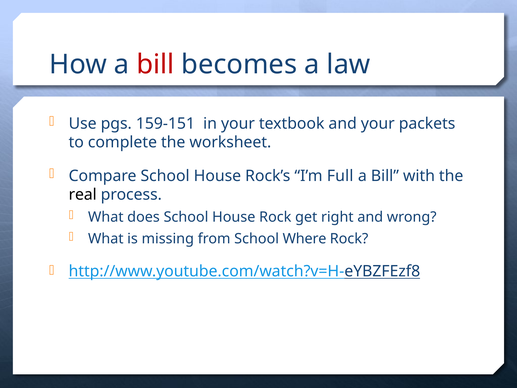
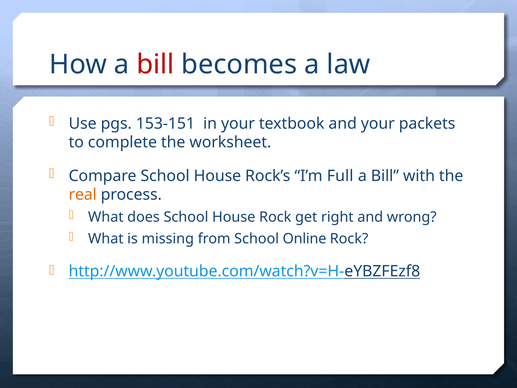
159-151: 159-151 -> 153-151 (165, 123)
real colour: black -> orange (83, 195)
Where: Where -> Online (304, 238)
